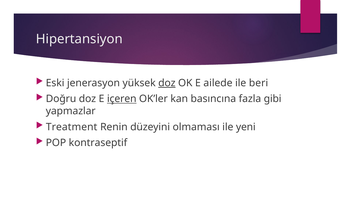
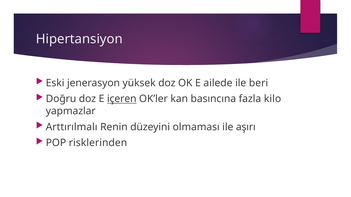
doz underline: present -> none (167, 83)
gibi: gibi -> kilo (273, 99)
Treatment: Treatment -> Arttırılmalı (72, 127)
yeni: yeni -> aşırı (246, 127)
kontraseptif: kontraseptif -> risklerinden (98, 143)
